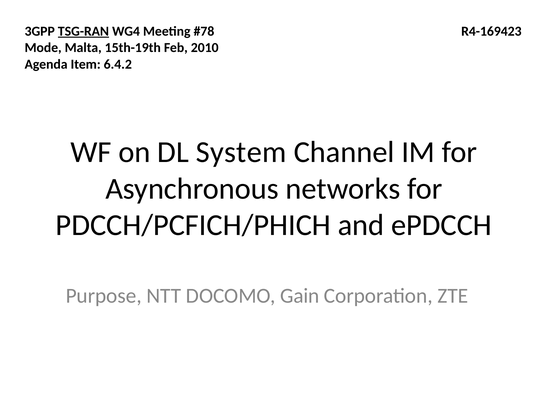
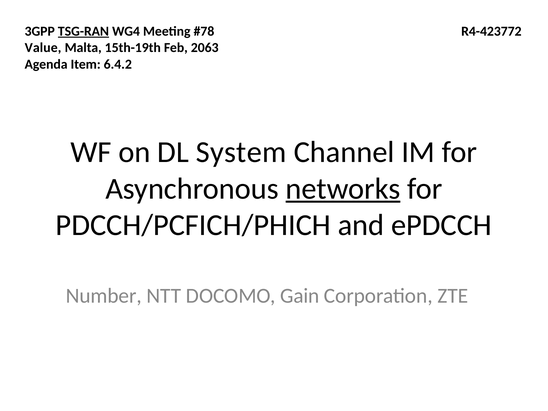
R4-169423: R4-169423 -> R4-423772 (491, 31)
Mode: Mode -> Value (43, 48)
2010: 2010 -> 2063 (205, 48)
networks underline: none -> present (343, 189)
Purpose: Purpose -> Number (104, 296)
